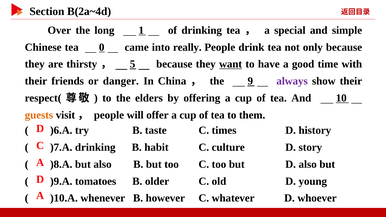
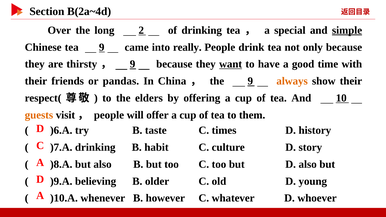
1: 1 -> 2 (141, 30)
simple underline: none -> present (347, 30)
tea 0: 0 -> 9 (102, 47)
5: 5 -> 9 (133, 64)
danger: danger -> pandas (121, 81)
always colour: purple -> orange (292, 81)
tomatoes: tomatoes -> believing (96, 181)
